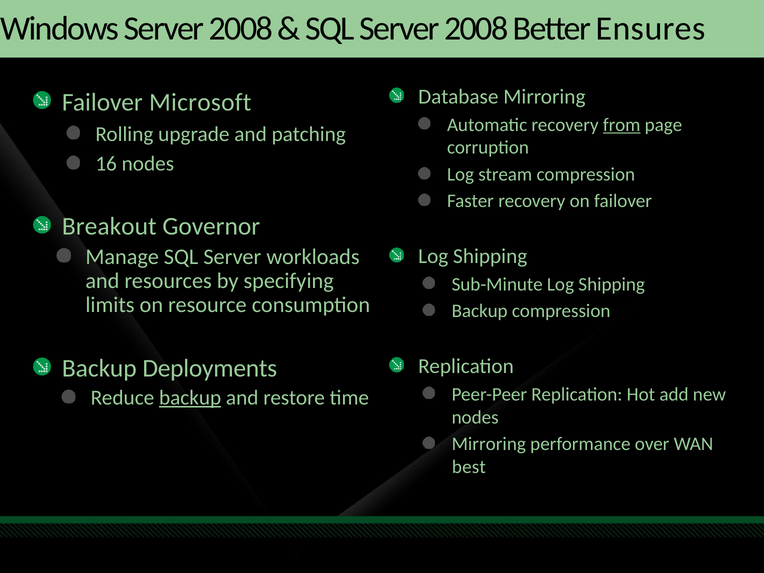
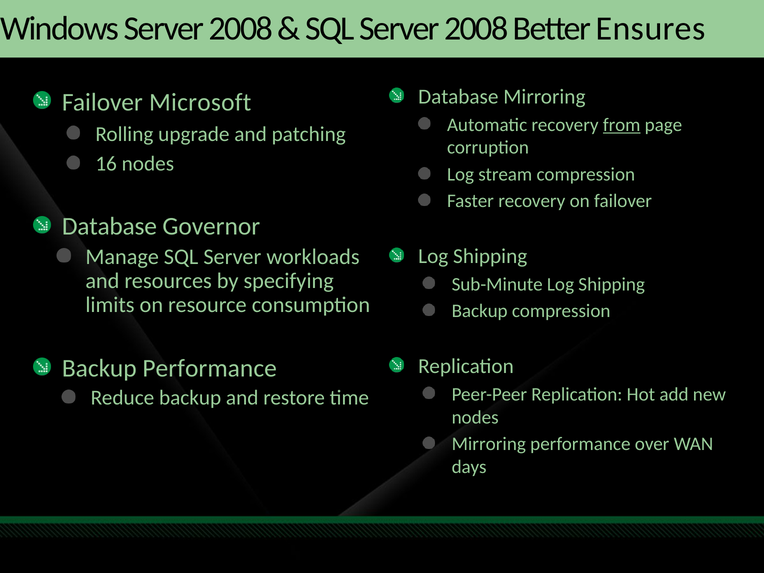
Breakout: Breakout -> Database (109, 226)
Backup Deployments: Deployments -> Performance (210, 368)
backup underline: present -> none (190, 398)
best: best -> days (469, 467)
